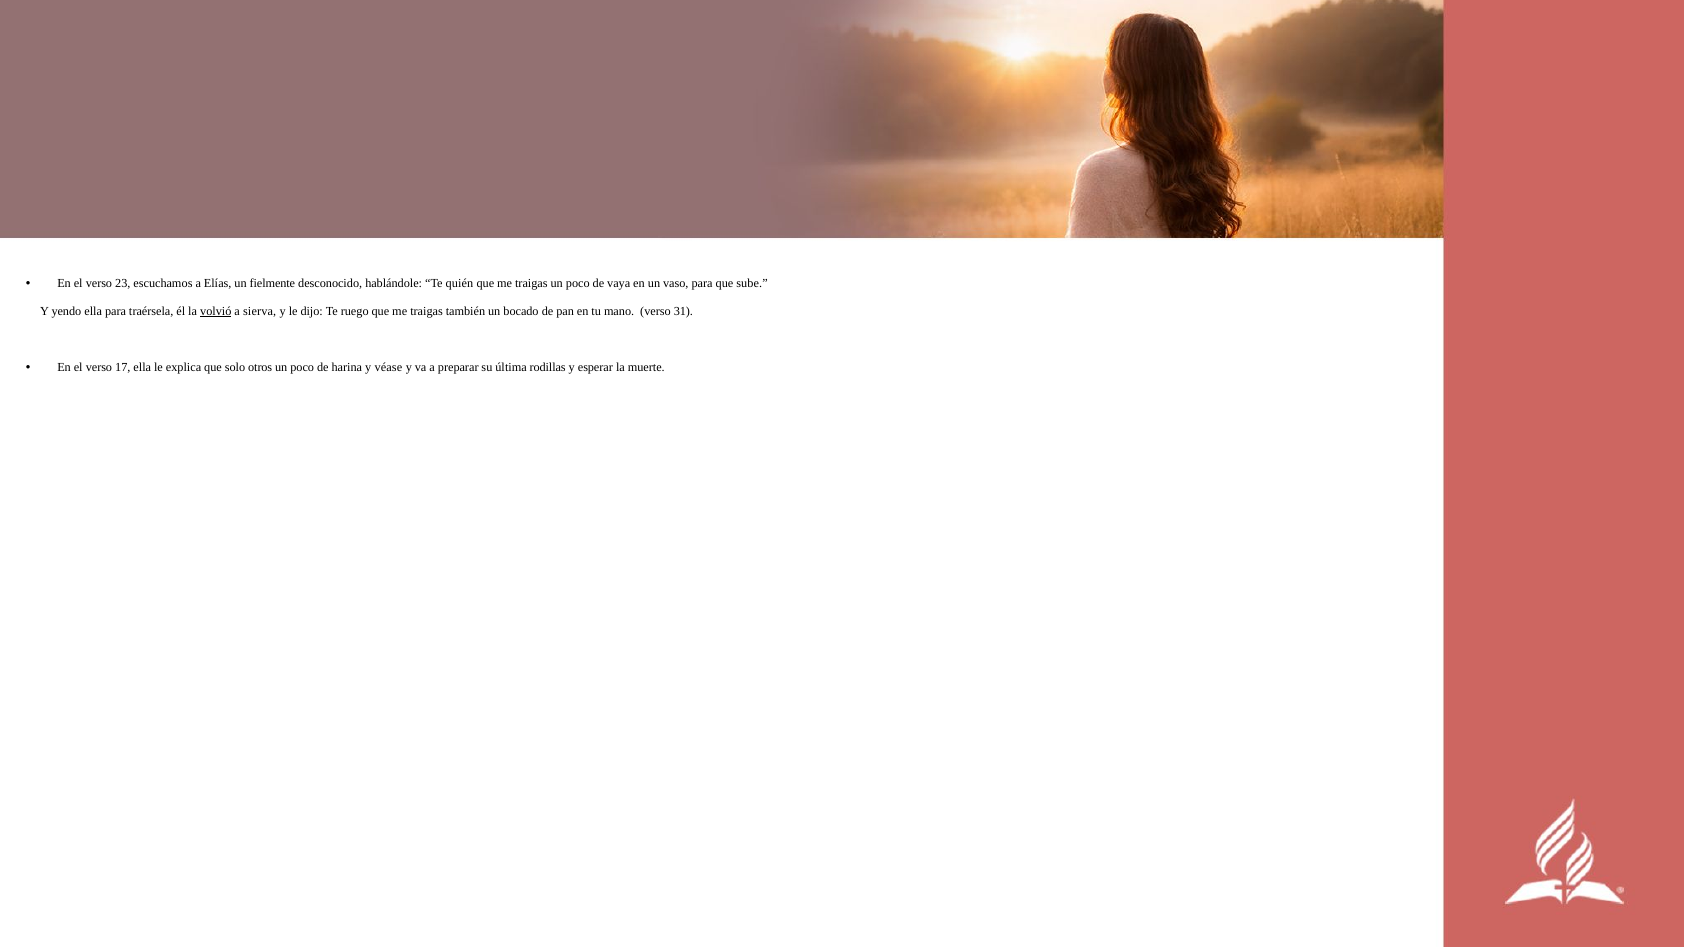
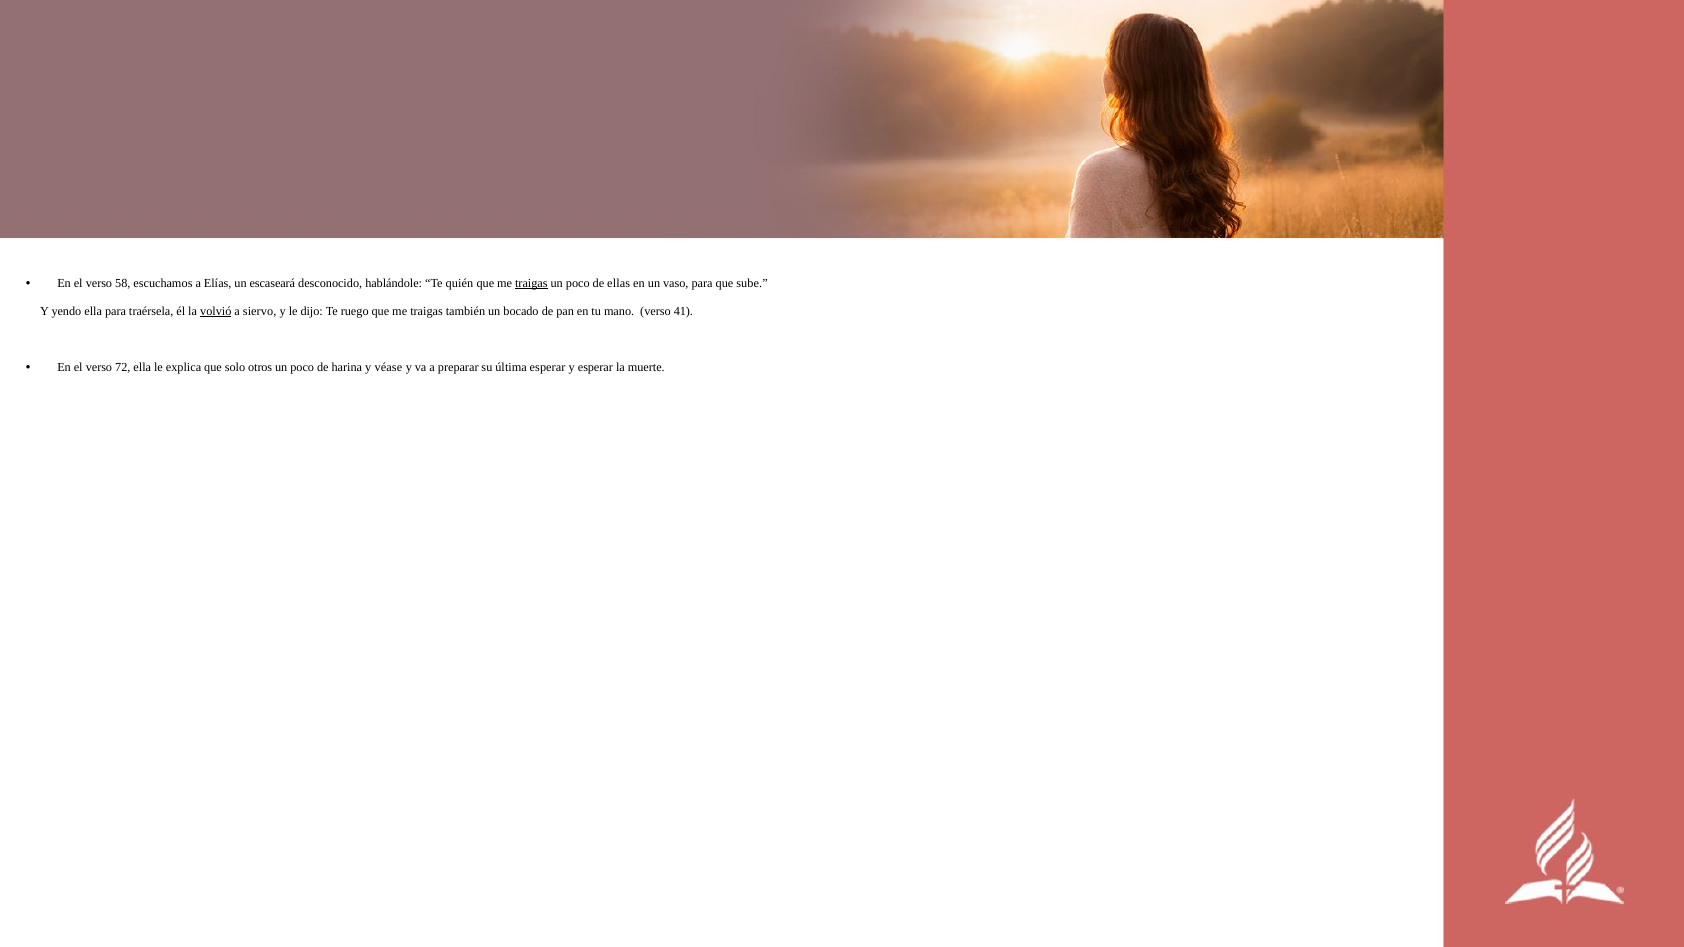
23: 23 -> 58 (123, 284)
fielmente: fielmente -> escaseará (272, 284)
traigas underline: none -> present (531, 284)
vaya: vaya -> ellas (619, 284)
sierva: sierva -> siervo (260, 311)
31: 31 -> 41 (683, 311)
17: 17 -> 72 (123, 368)
última rodillas: rodillas -> esperar (548, 368)
